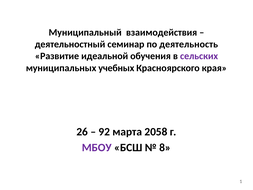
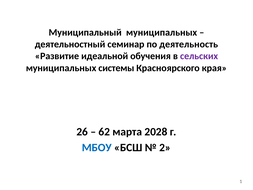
Муниципальный взаимодействия: взаимодействия -> муниципальных (162, 32)
учебных: учебных -> системы (116, 68)
92: 92 -> 62 (104, 132)
2058: 2058 -> 2028 (156, 132)
МБОУ colour: purple -> blue (97, 147)
8: 8 -> 2 (165, 147)
